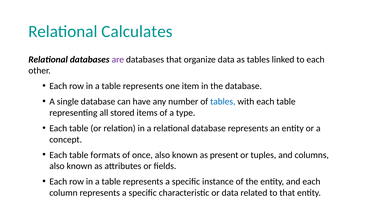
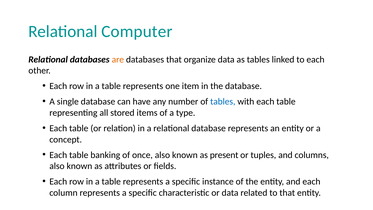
Calculates: Calculates -> Computer (137, 31)
are colour: purple -> orange (118, 59)
formats: formats -> banking (105, 155)
